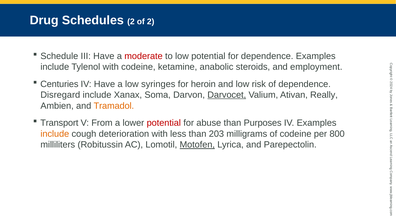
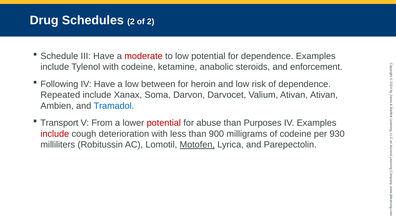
employment: employment -> enforcement (316, 67)
Centuries: Centuries -> Following (59, 84)
syringes: syringes -> between (158, 84)
Disregard: Disregard -> Repeated (60, 95)
Darvocet underline: present -> none (227, 95)
Ativan Really: Really -> Ativan (324, 95)
Tramadol colour: orange -> blue (114, 106)
include colour: orange -> red (55, 134)
203: 203 -> 900 (216, 134)
800: 800 -> 930 (337, 134)
